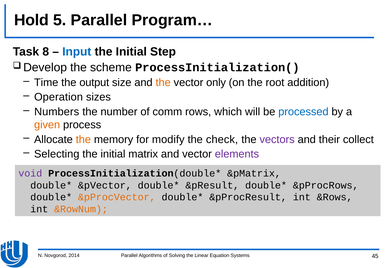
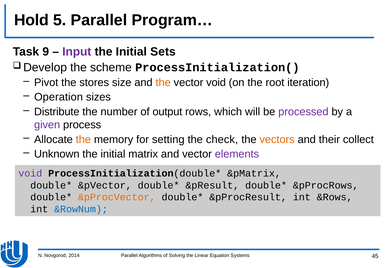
8: 8 -> 9 (46, 52)
Input colour: blue -> purple (77, 52)
Step: Step -> Sets (163, 52)
Time: Time -> Pivot (46, 83)
output: output -> stores (94, 83)
vector only: only -> void (216, 83)
addition: addition -> iteration (308, 83)
Numbers: Numbers -> Distribute (57, 112)
comm: comm -> output (167, 112)
processed colour: blue -> purple (303, 112)
given colour: orange -> purple (47, 125)
modify: modify -> setting (168, 139)
vectors colour: purple -> orange (277, 139)
Selecting: Selecting -> Unknown (57, 154)
&RowNum colour: orange -> blue (81, 209)
